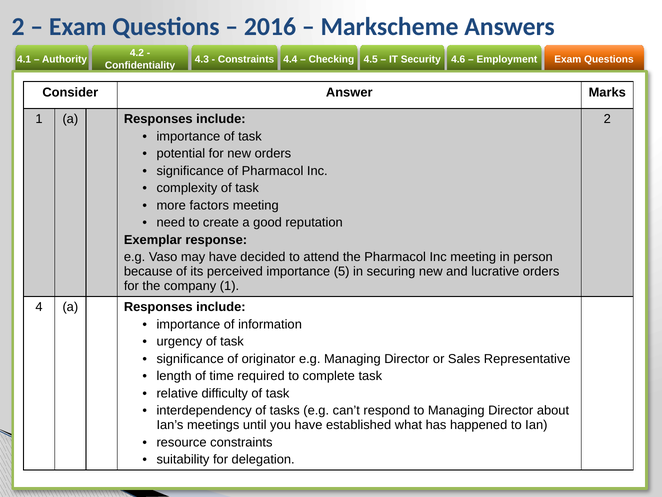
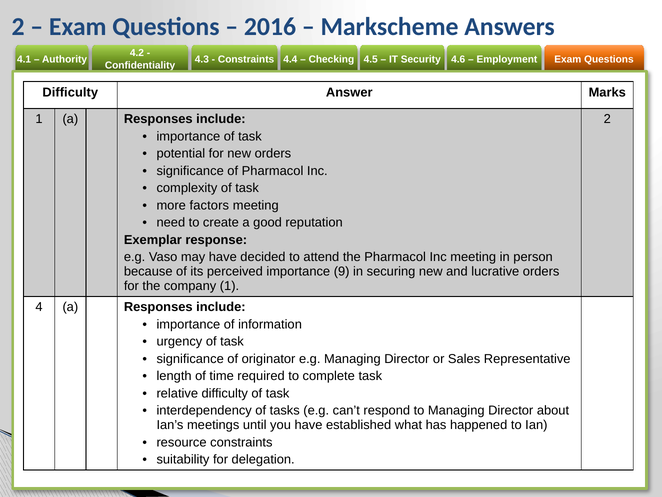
Consider: Consider -> Difficulty (70, 92)
5: 5 -> 9 (342, 271)
